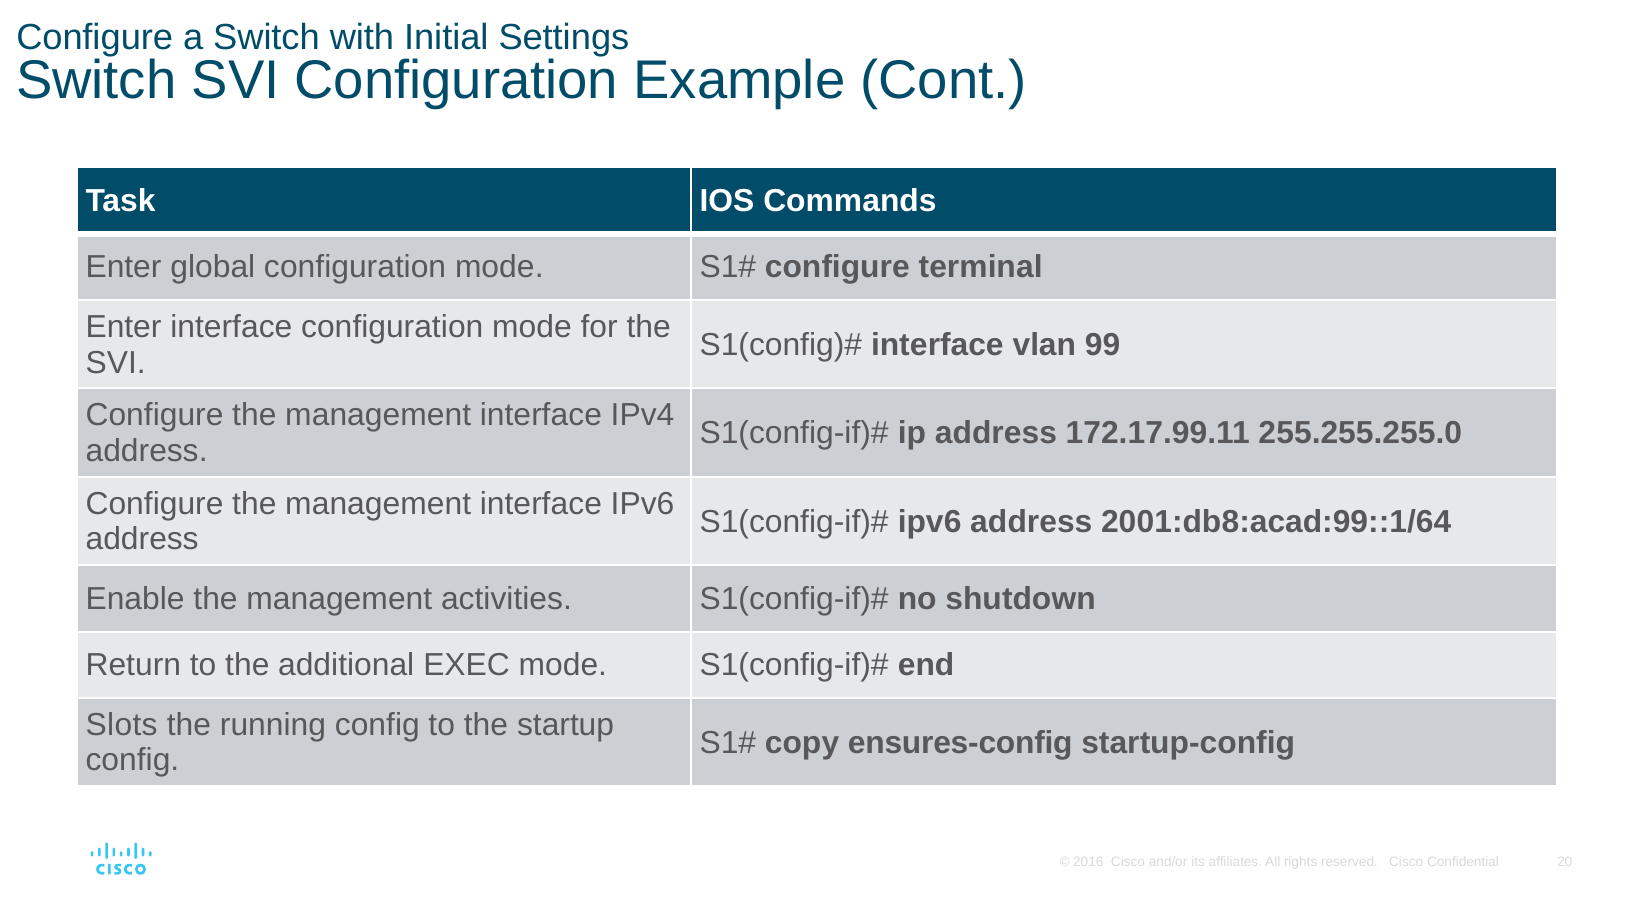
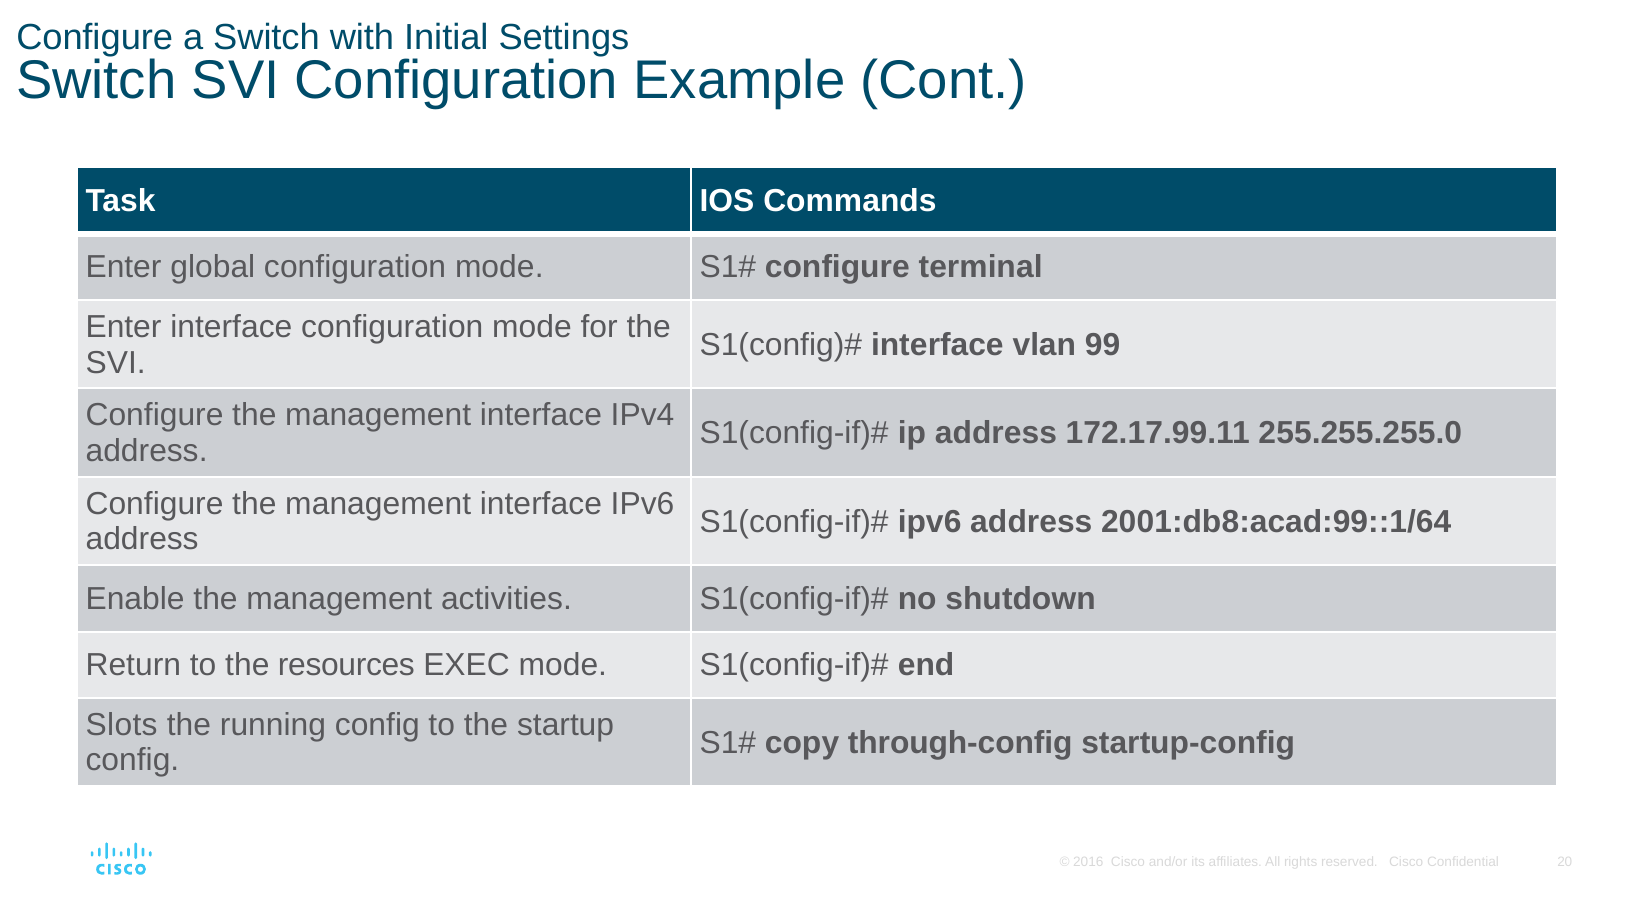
additional: additional -> resources (346, 665)
ensures-config: ensures-config -> through-config (960, 743)
